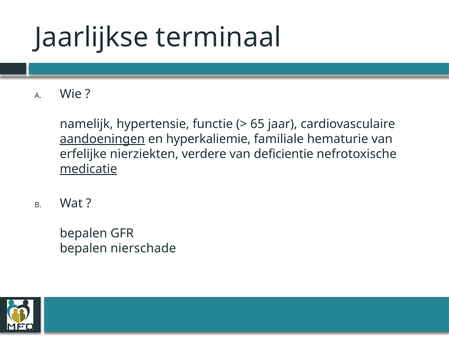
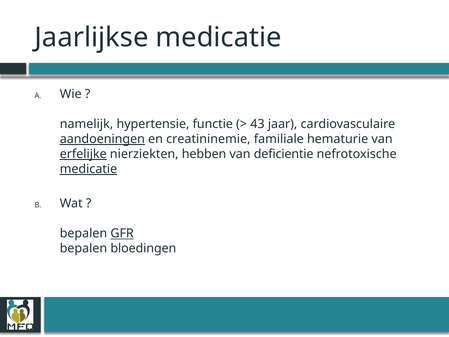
Jaarlijkse terminaal: terminaal -> medicatie (219, 37)
65: 65 -> 43 (257, 124)
hyperkaliemie: hyperkaliemie -> creatininemie (208, 139)
erfelijke underline: none -> present (83, 154)
verdere: verdere -> hebben (204, 154)
GFR underline: none -> present (122, 233)
nierschade: nierschade -> bloedingen (143, 248)
